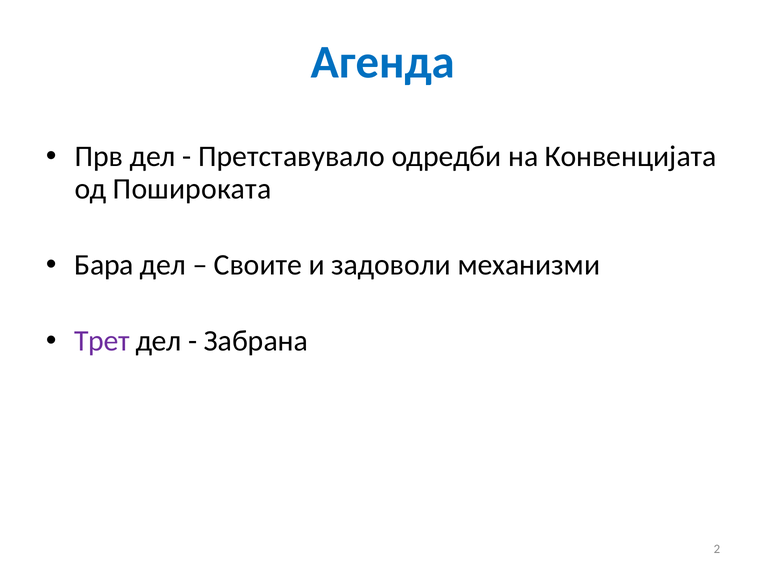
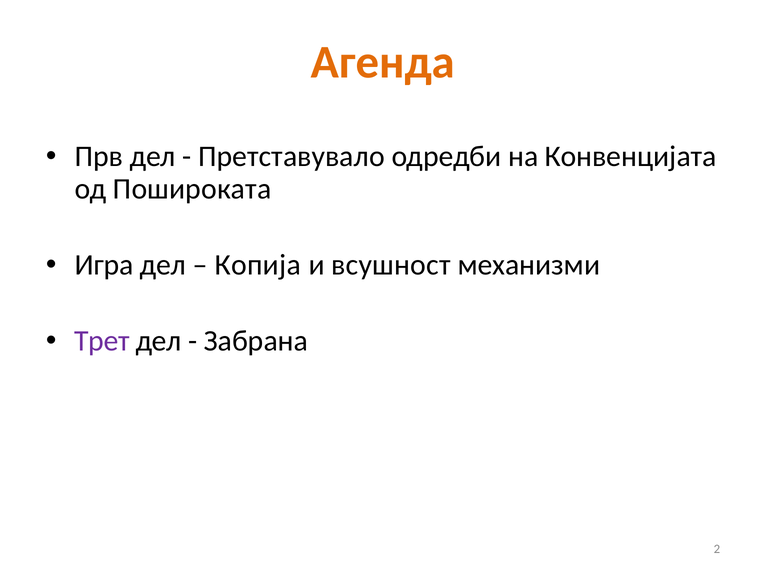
Агенда colour: blue -> orange (383, 62)
Бара: Бара -> Игра (104, 265)
Своите: Своите -> Копија (258, 265)
задоволи: задоволи -> всушност (391, 265)
